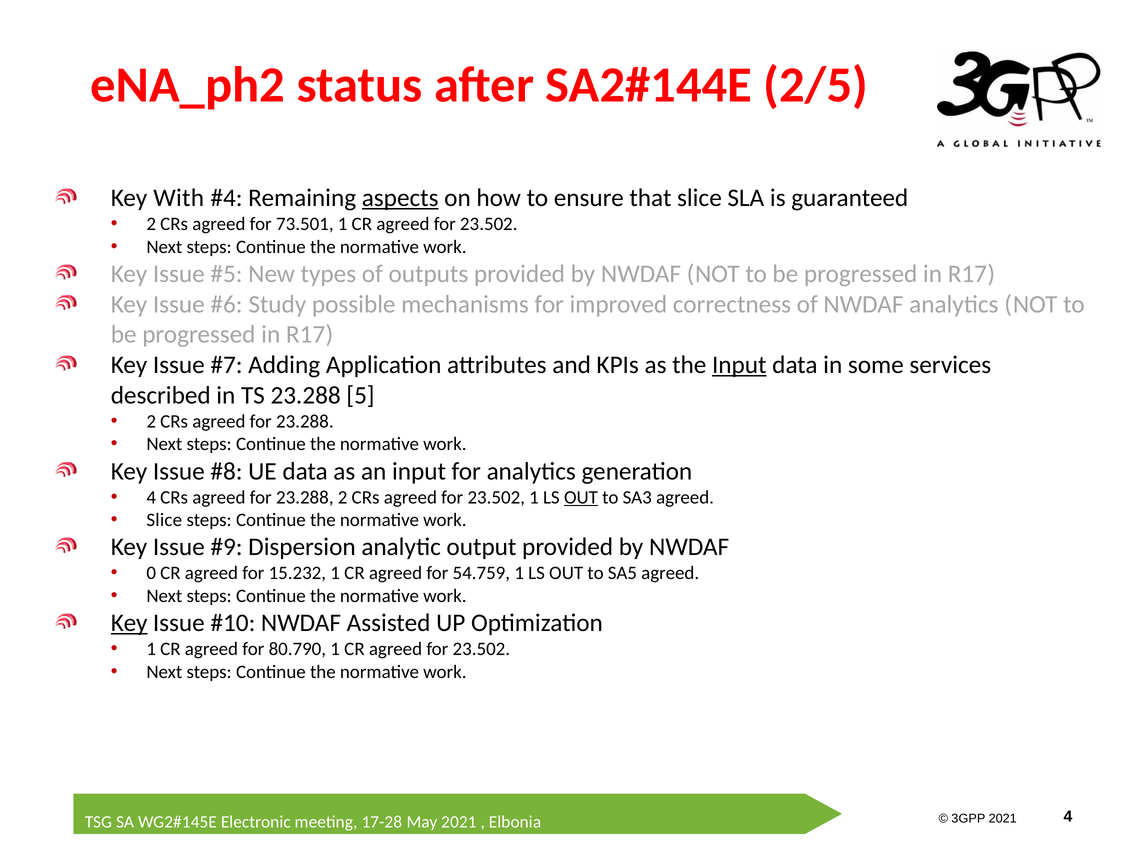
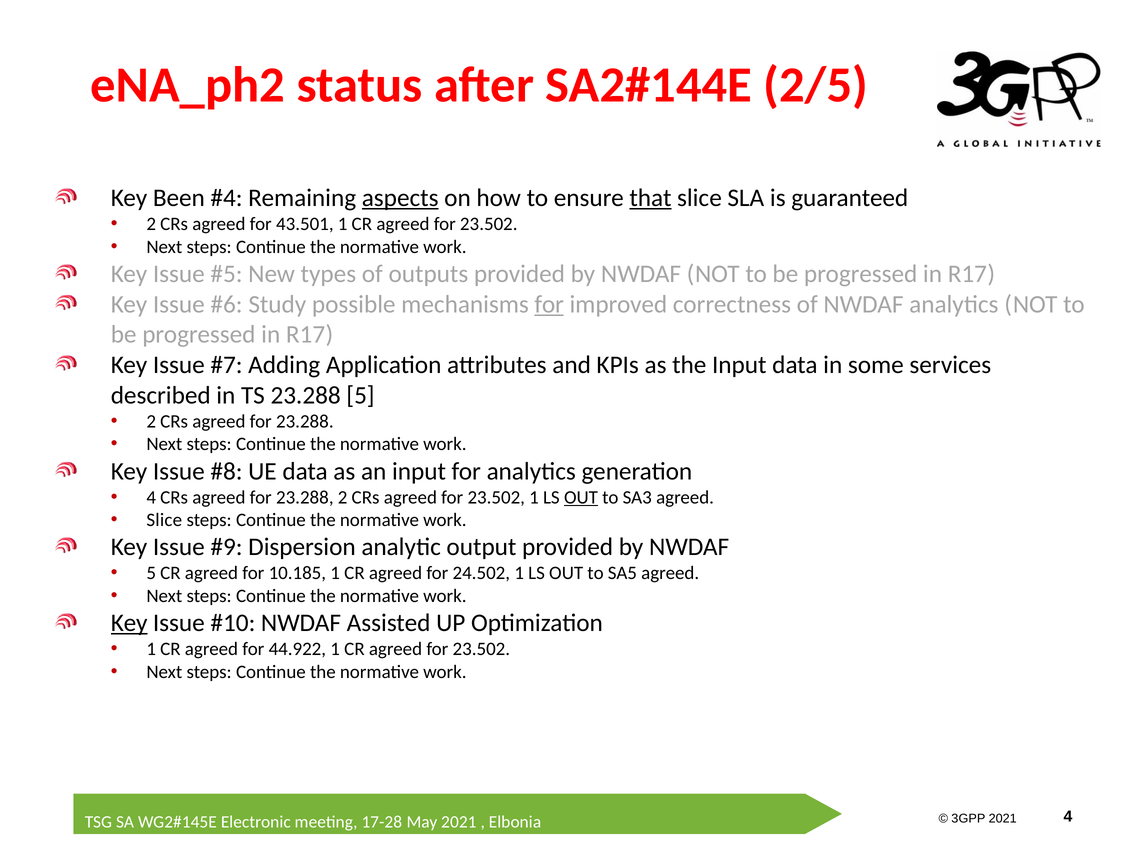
With: With -> Been (179, 198)
that underline: none -> present (650, 198)
73.501: 73.501 -> 43.501 (305, 224)
for underline: none -> present (549, 304)
Input underline: present -> none (739, 365)
0: 0 -> 5 (151, 573)
15.232: 15.232 -> 10.185 (297, 573)
54.759: 54.759 -> 24.502 (481, 573)
80.790: 80.790 -> 44.922 (297, 649)
